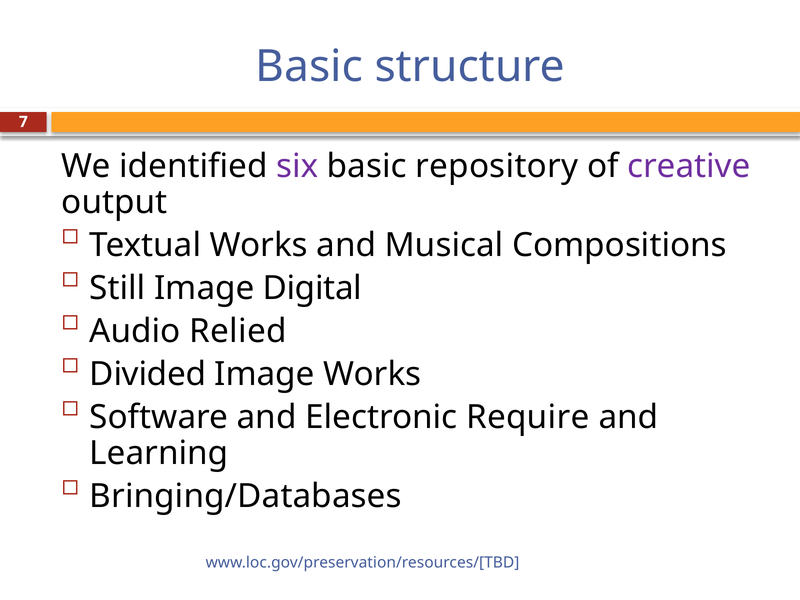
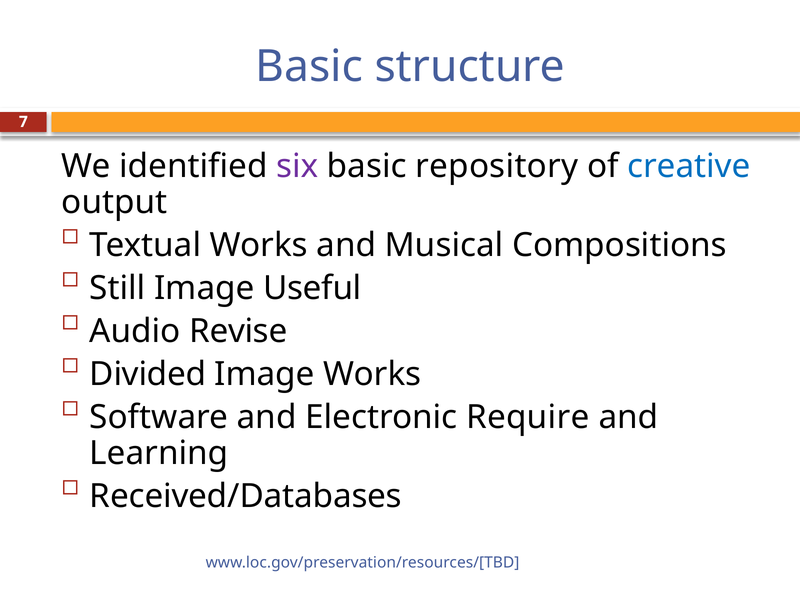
creative colour: purple -> blue (689, 166)
Digital: Digital -> Useful (312, 288)
Relied: Relied -> Revise (238, 331)
Bringing/Databases: Bringing/Databases -> Received/Databases (246, 496)
